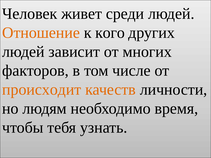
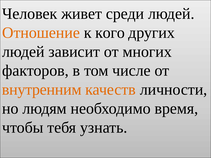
происходит: происходит -> внутренним (42, 90)
